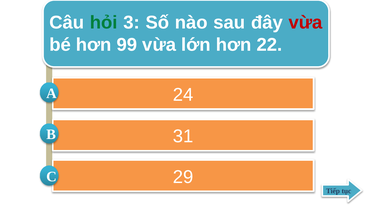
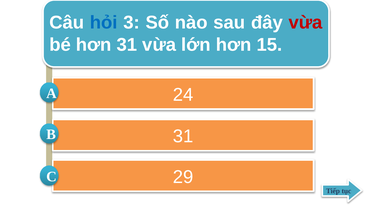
hỏi colour: green -> blue (104, 23)
hơn 99: 99 -> 31 (127, 45)
22: 22 -> 15 (269, 45)
